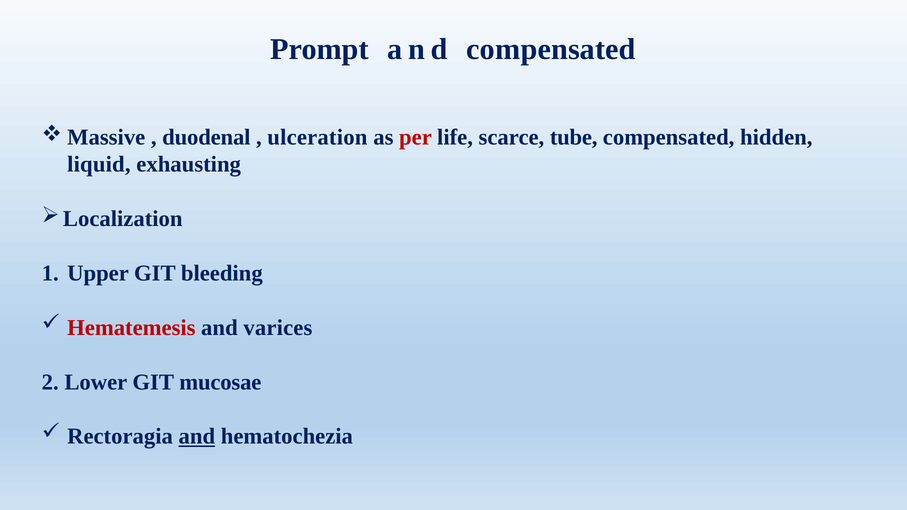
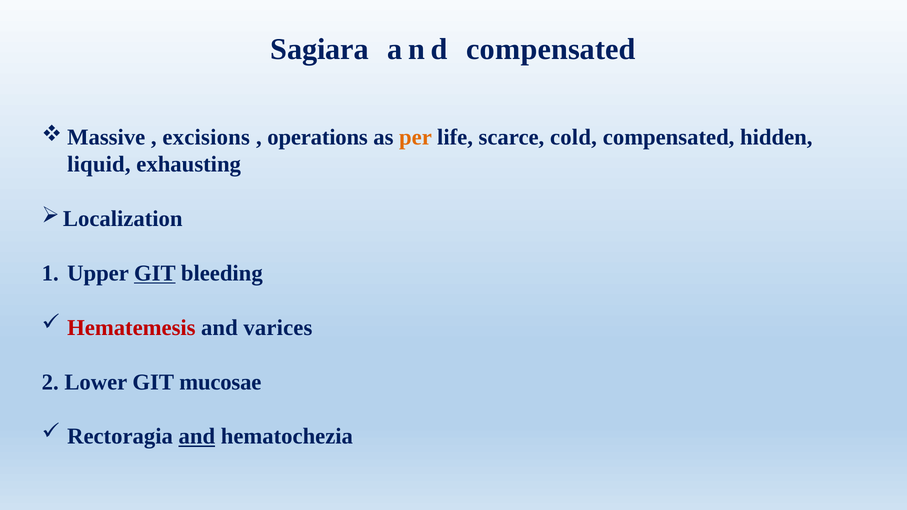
Prompt: Prompt -> Sagiara (320, 49)
duodenal: duodenal -> excisions (206, 137)
ulceration: ulceration -> operations (318, 137)
per colour: red -> orange (415, 137)
tube: tube -> cold (573, 137)
GIT underline: none -> present (155, 273)
